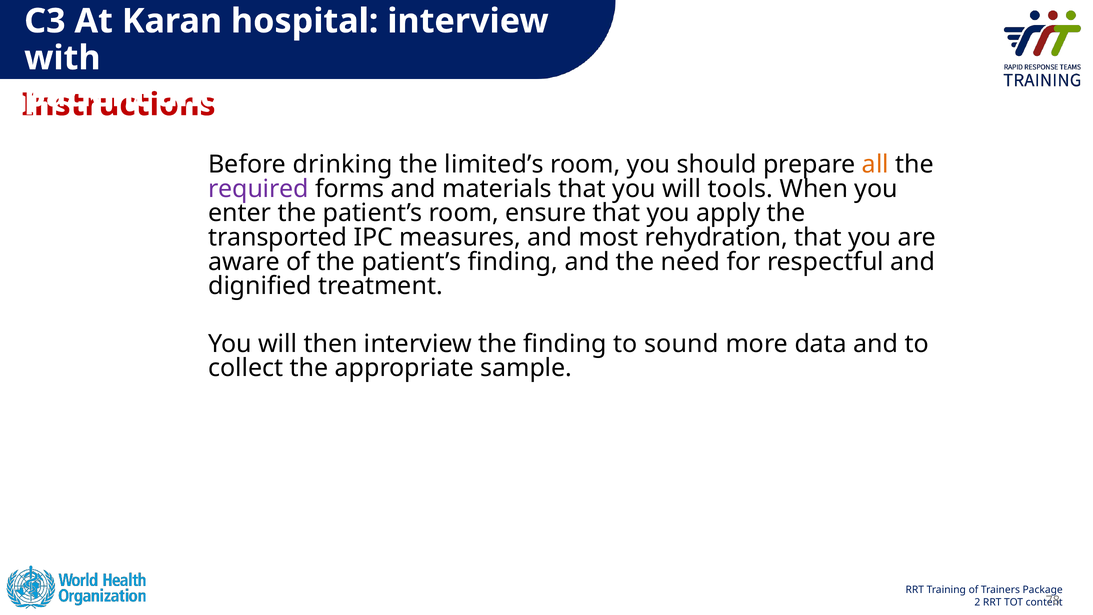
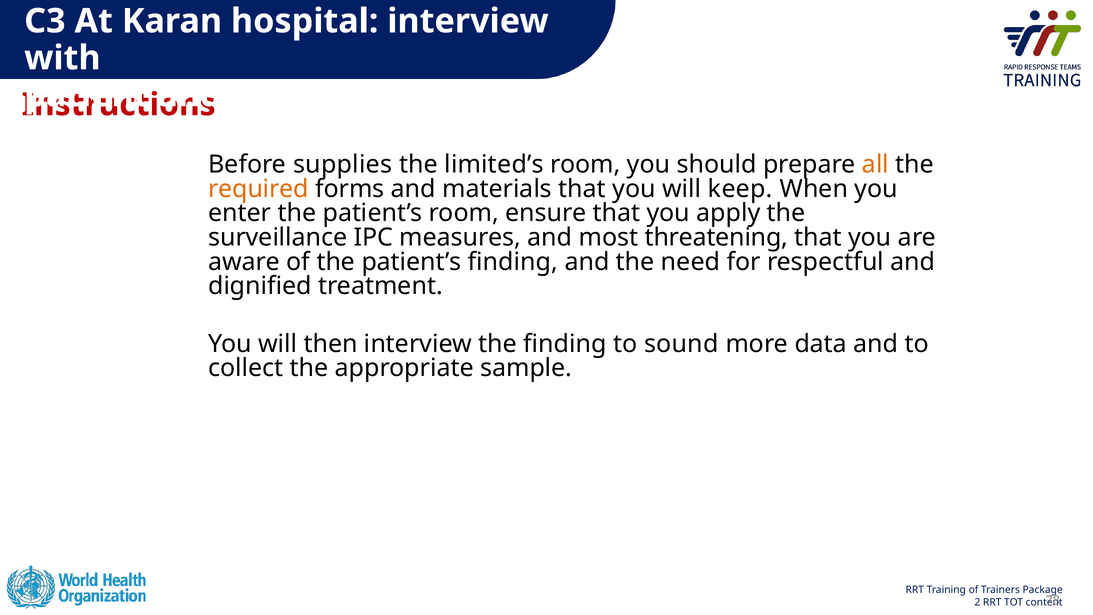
drinking: drinking -> supplies (343, 164)
required colour: purple -> orange (259, 189)
tools: tools -> keep (740, 189)
transported: transported -> surveillance (278, 237)
rehydration: rehydration -> threatening (716, 237)
